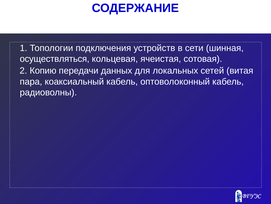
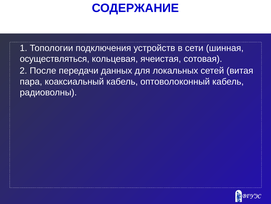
Копию: Копию -> После (43, 71)
